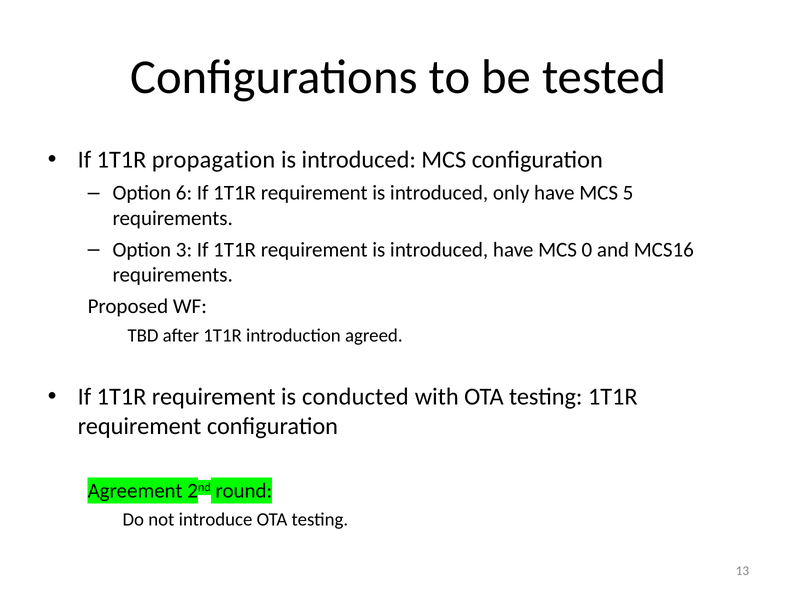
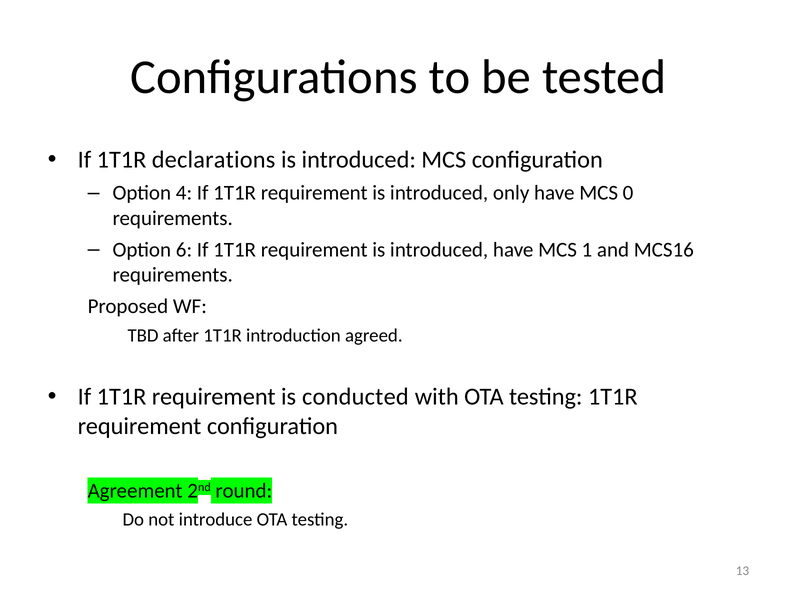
propagation: propagation -> declarations (214, 160)
6: 6 -> 4 (184, 193)
5: 5 -> 0 (628, 193)
3: 3 -> 6 (184, 250)
0: 0 -> 1 (587, 250)
